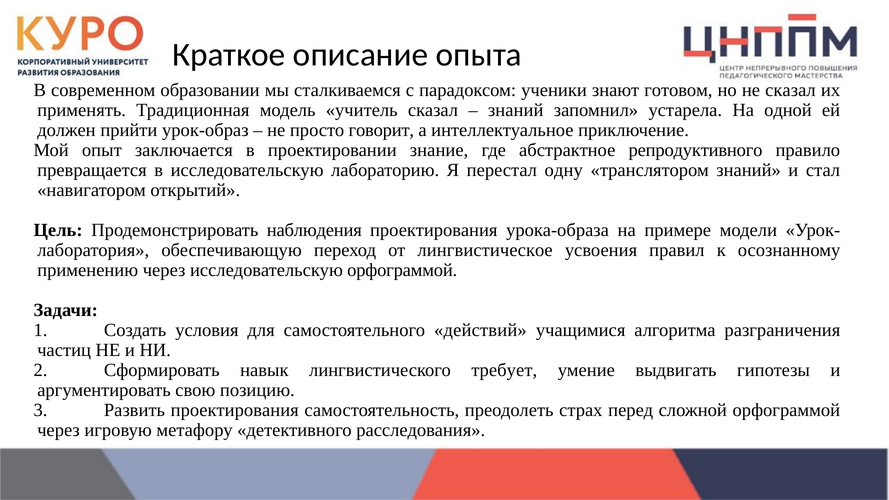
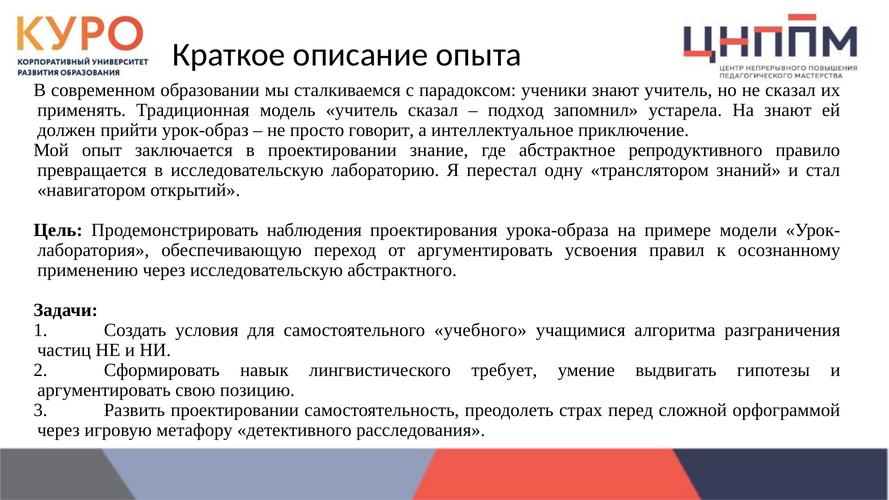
знают готовом: готовом -> учитель (678, 90)
знаний: знаний -> подход (516, 110)
На одной: одной -> знают (788, 110)
от лингвистическое: лингвистическое -> аргументировать (485, 250)
исследовательскую орфограммой: орфограммой -> абстрактного (402, 270)
действий: действий -> учебного (480, 330)
Развить проектирования: проектирования -> проектировании (235, 410)
